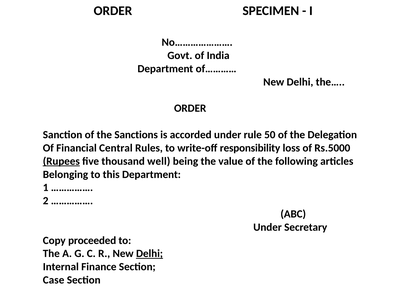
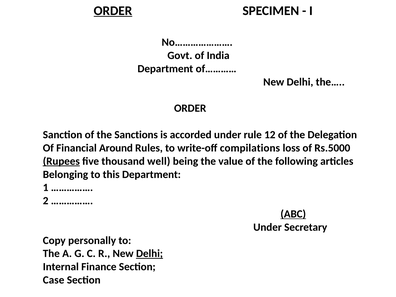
ORDER underline: none -> present (113, 11)
50: 50 -> 12 (270, 135)
Central: Central -> Around (116, 148)
responsibility: responsibility -> compilations (250, 148)
ABC underline: none -> present (293, 214)
proceeded: proceeded -> personally (92, 240)
